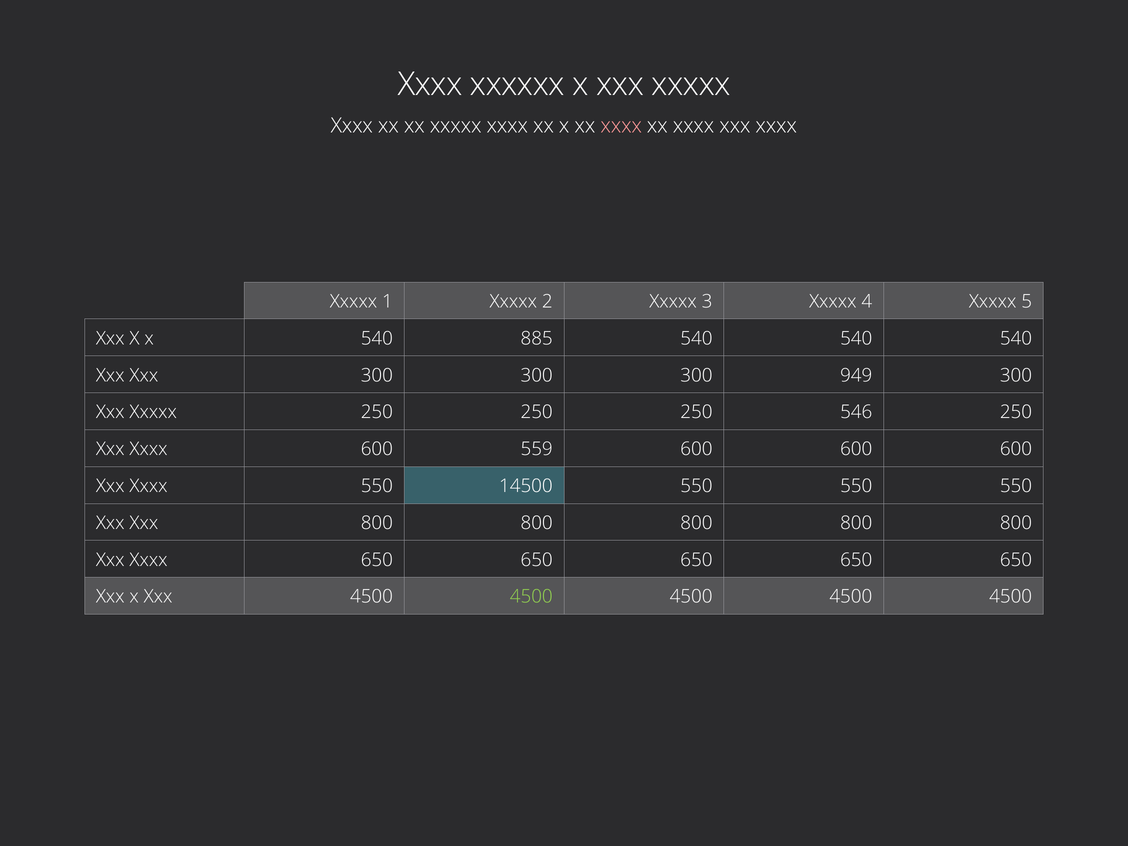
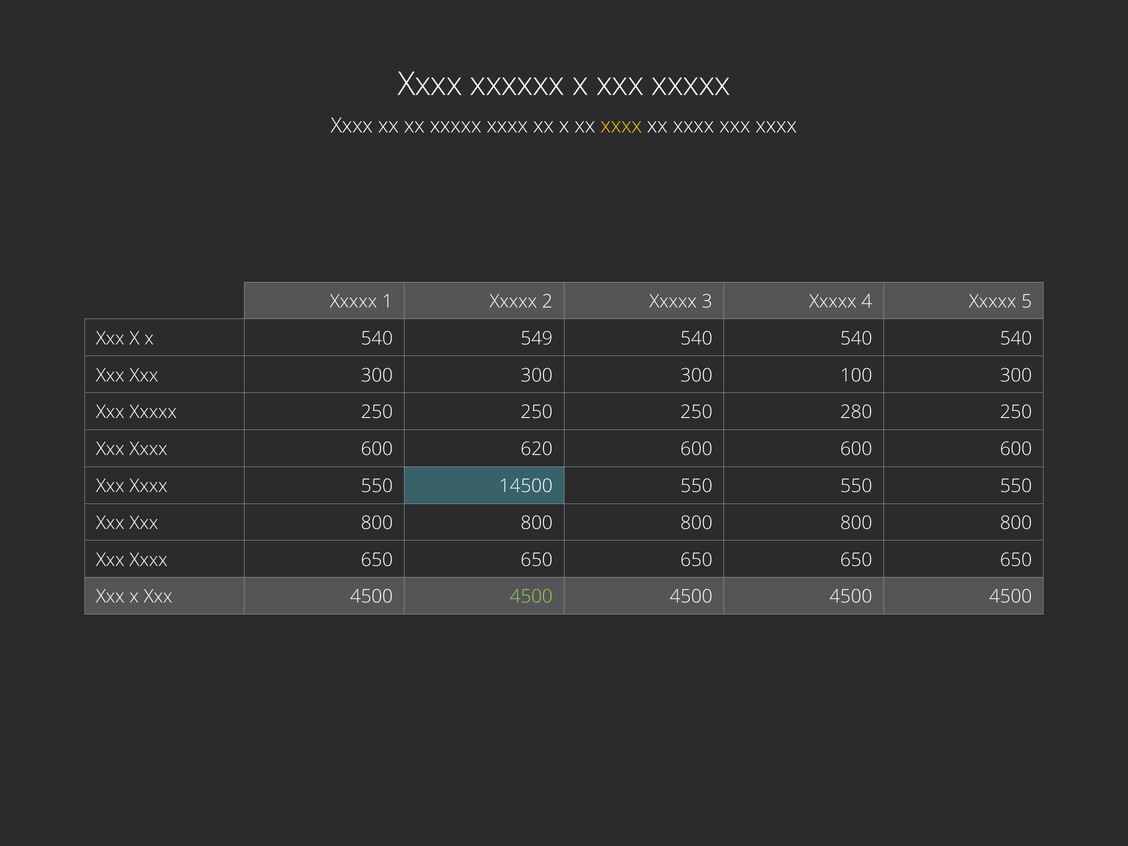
xxxx colour: pink -> yellow (621, 126)
885: 885 -> 549 (537, 338)
949: 949 -> 100 (856, 375)
546: 546 -> 280 (856, 412)
559: 559 -> 620 (537, 449)
